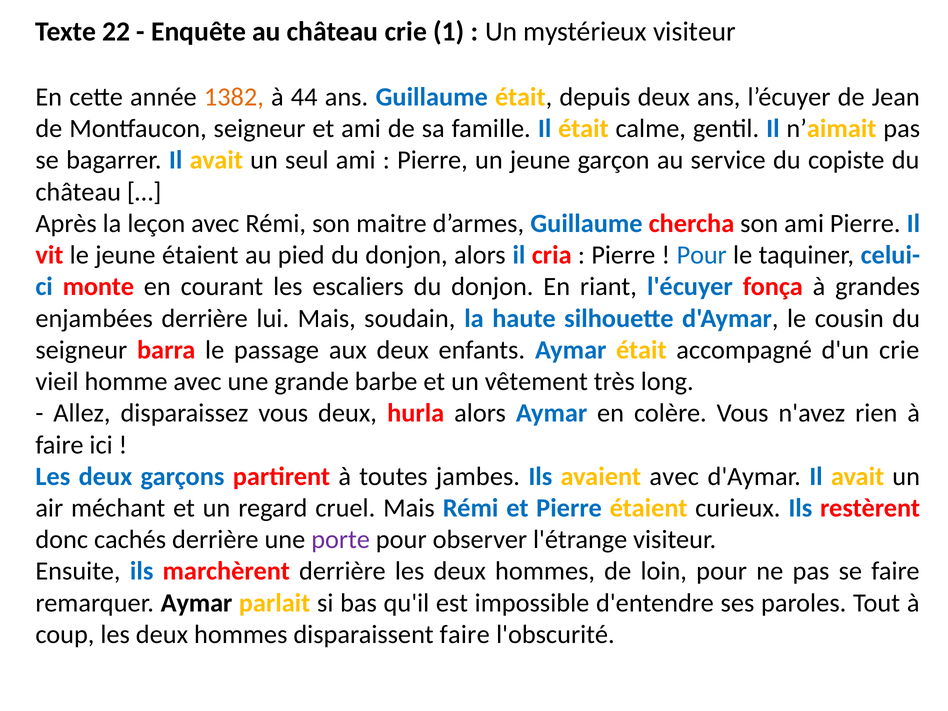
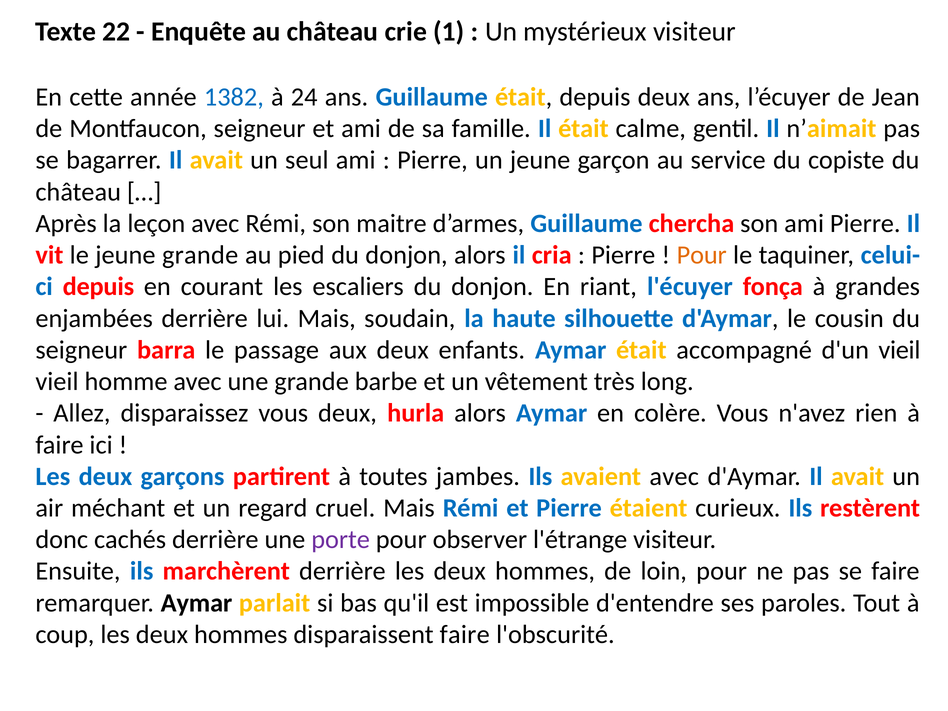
1382 colour: orange -> blue (234, 97)
44: 44 -> 24 (304, 97)
jeune étaient: étaient -> grande (200, 255)
Pour colour: blue -> orange (702, 255)
monte: monte -> depuis (98, 287)
d'un crie: crie -> vieil (899, 350)
